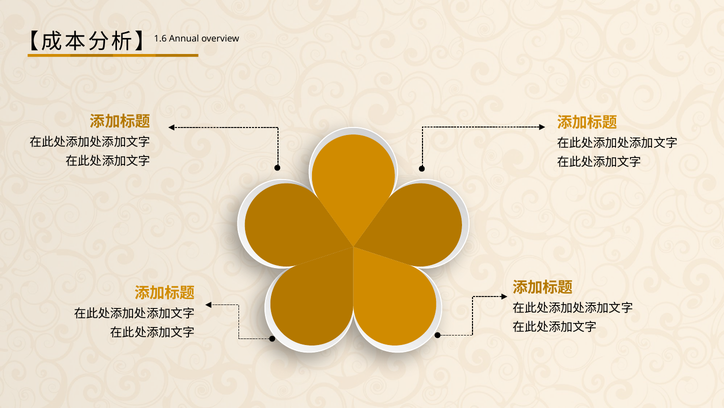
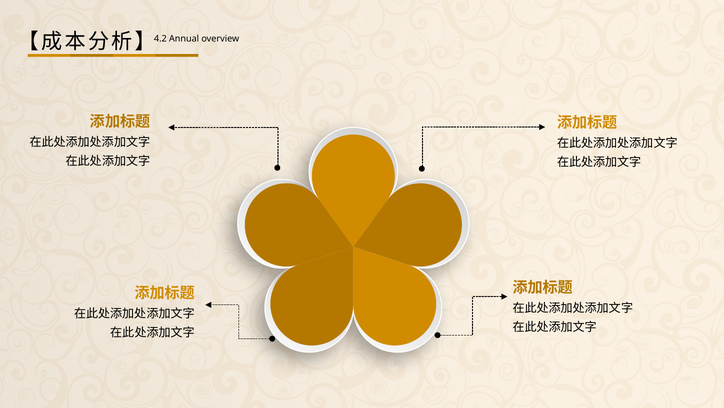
1.6: 1.6 -> 4.2 (160, 39)
